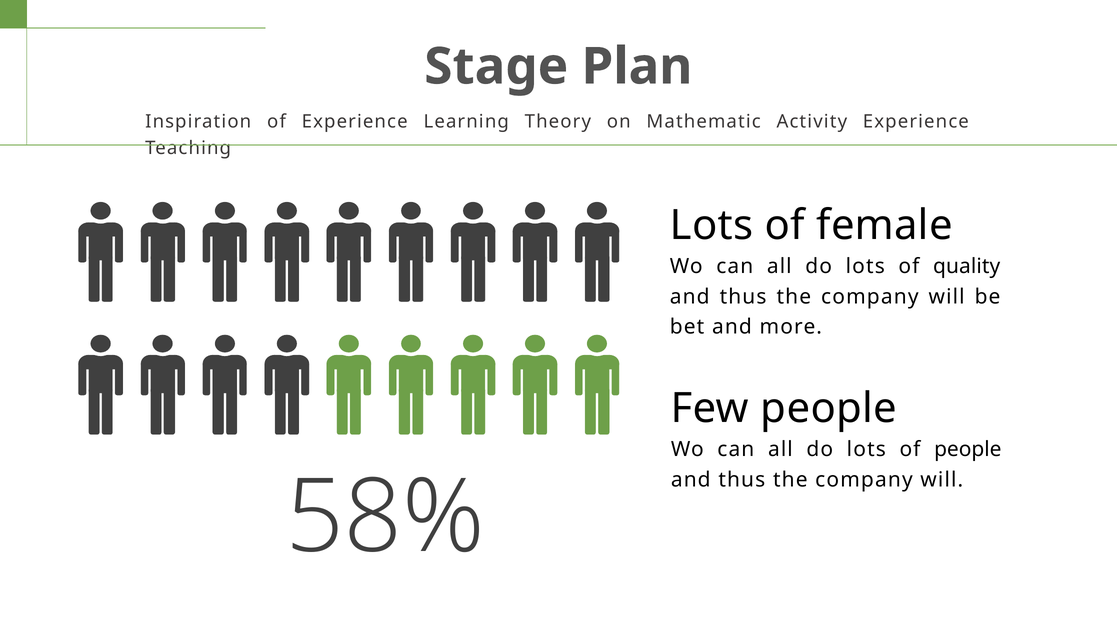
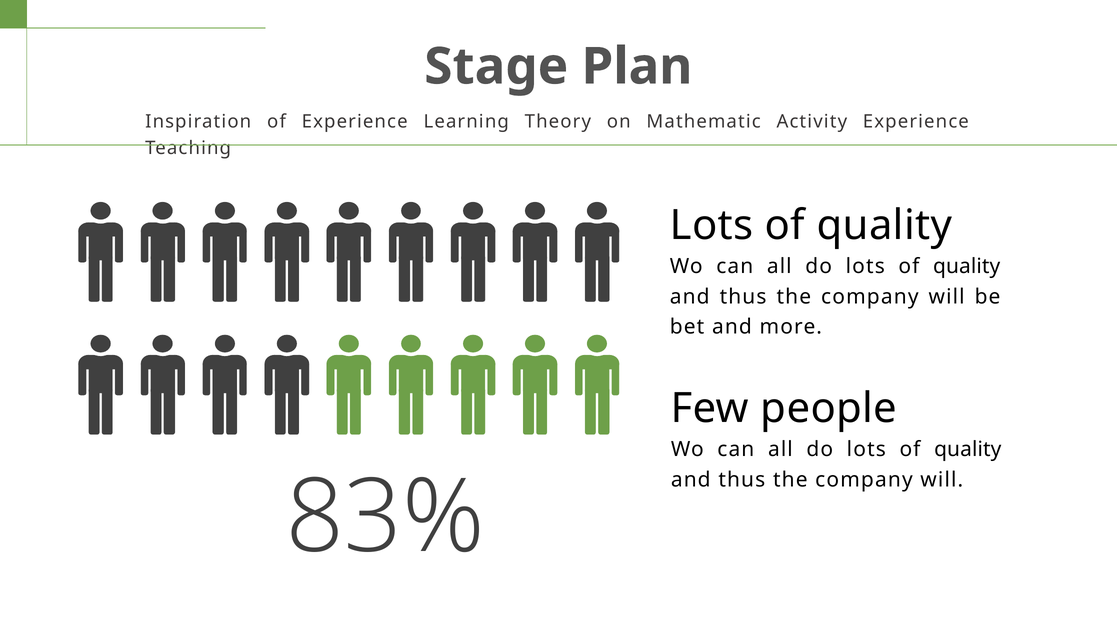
female: female -> quality (884, 225)
people: people -> quality (968, 450)
58%: 58% -> 83% (385, 518)
